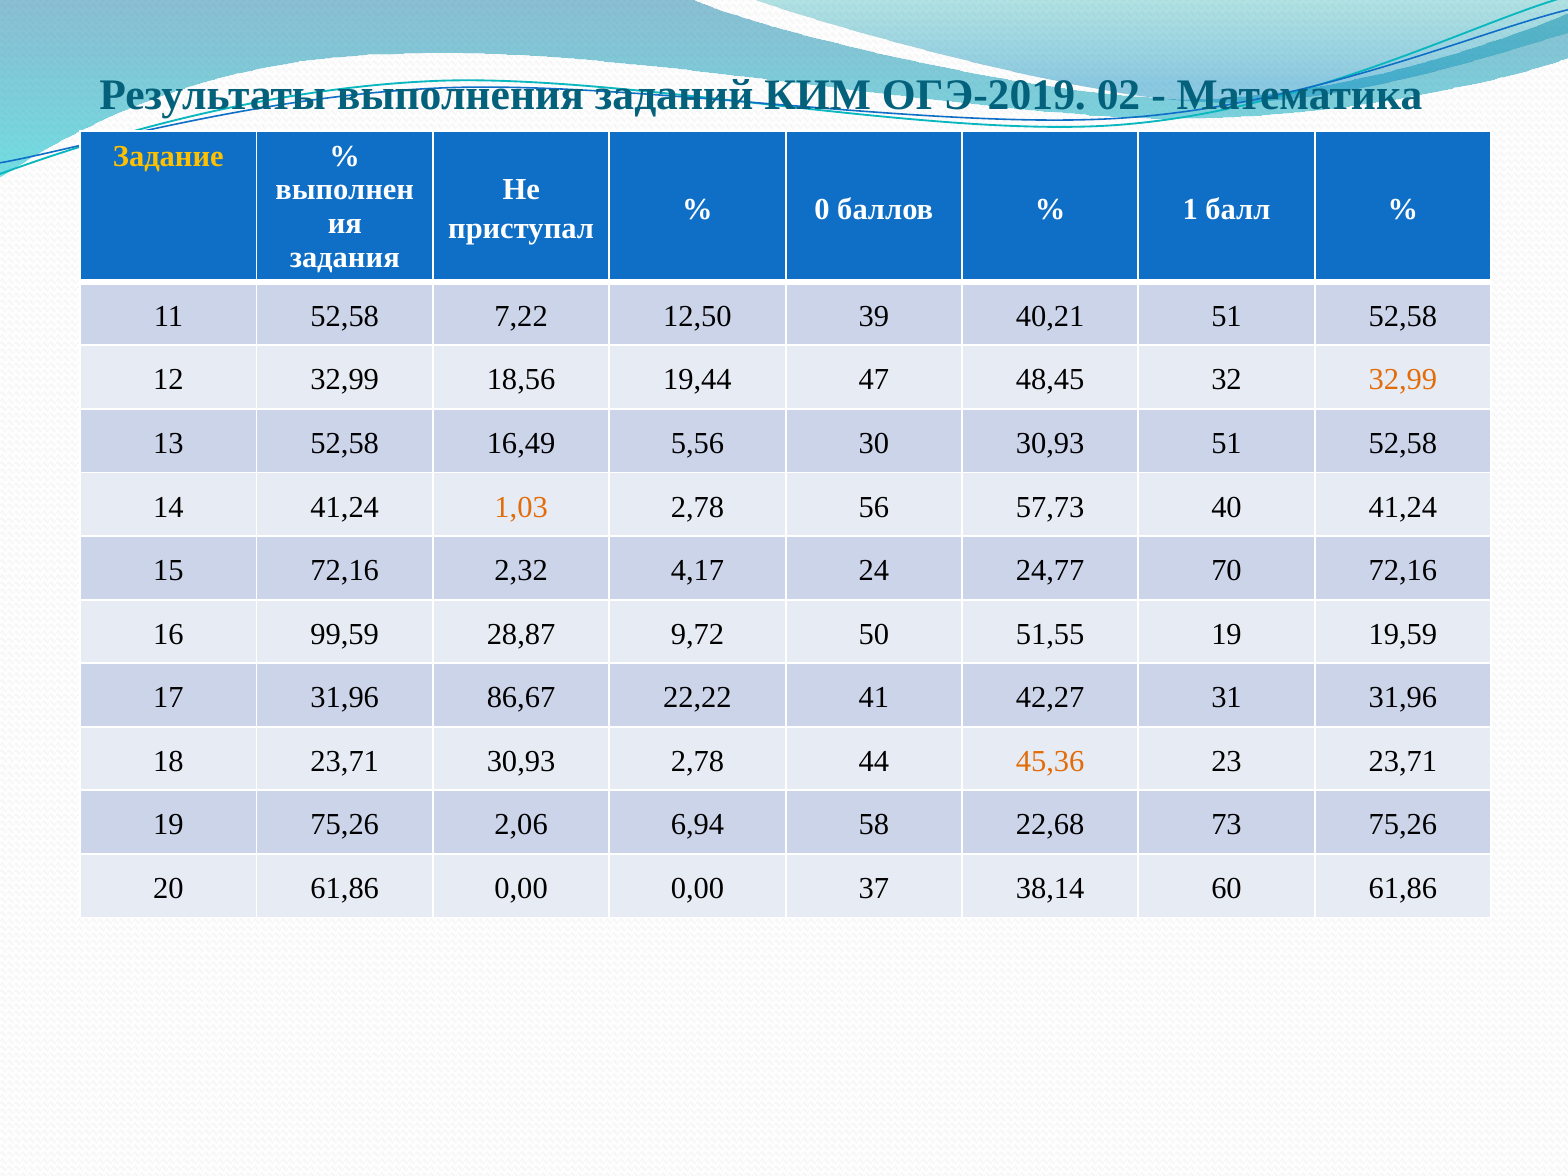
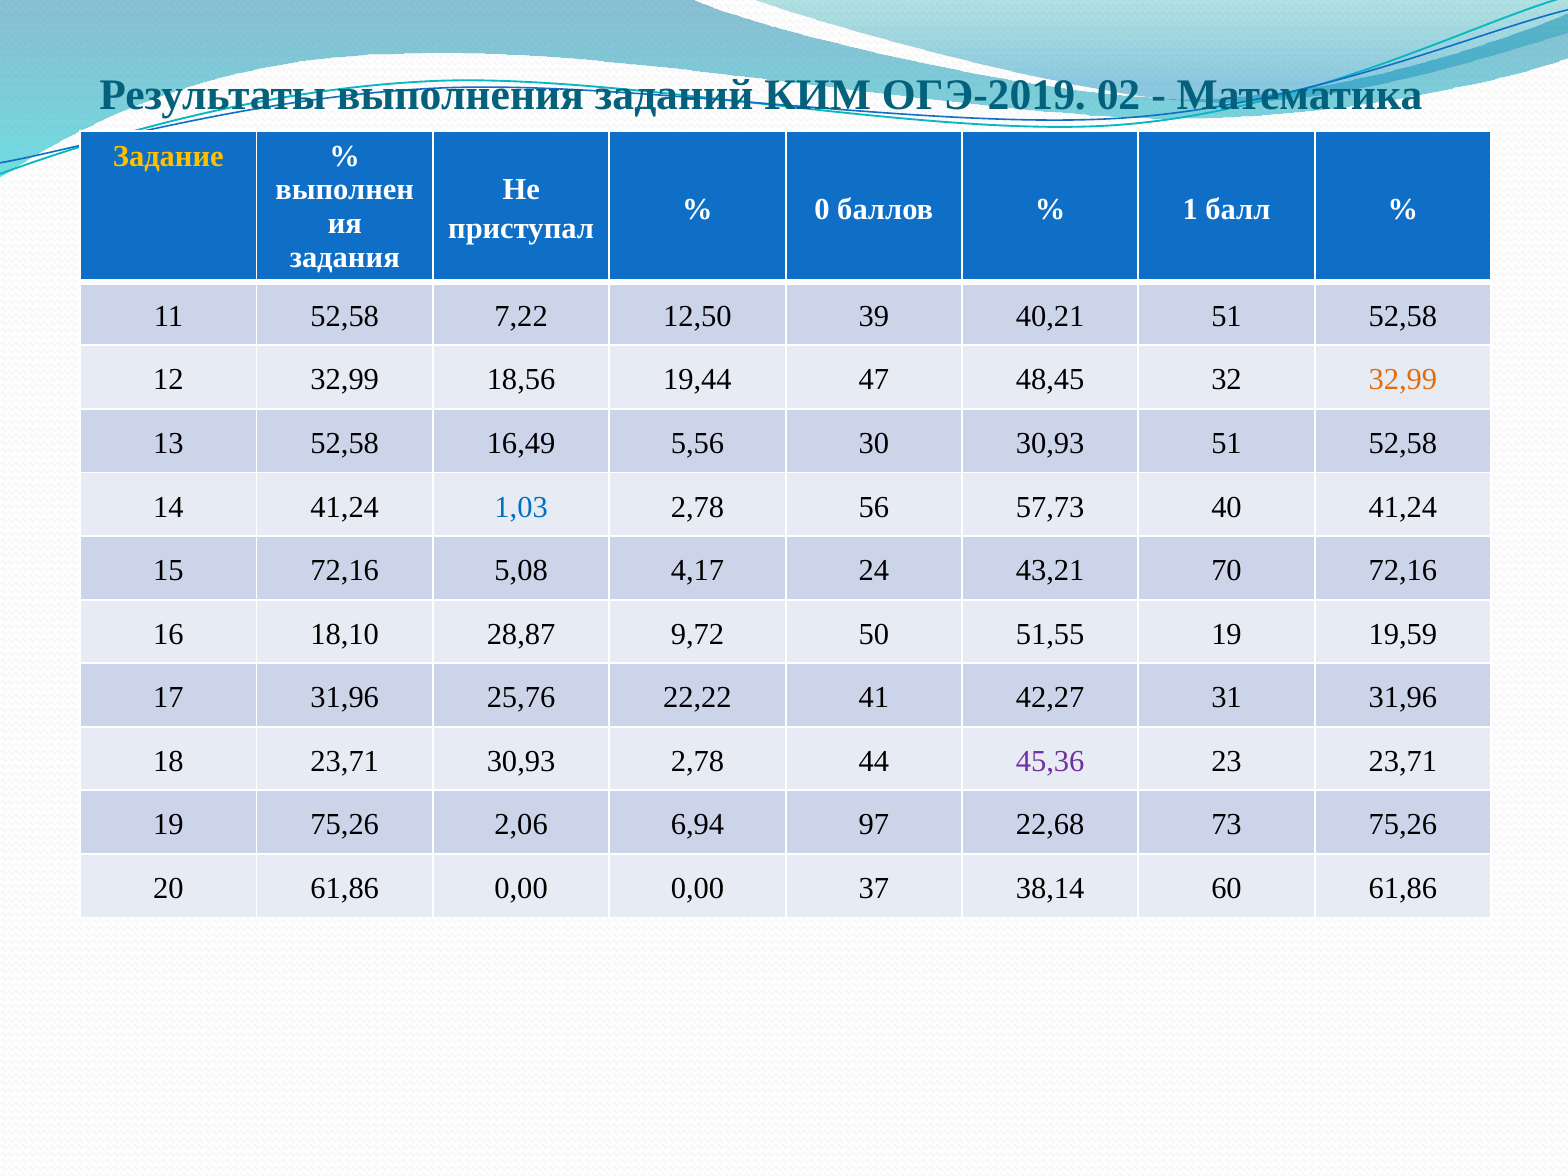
1,03 colour: orange -> blue (521, 507)
2,32: 2,32 -> 5,08 (521, 571)
24,77: 24,77 -> 43,21 (1050, 571)
99,59: 99,59 -> 18,10 (345, 634)
86,67: 86,67 -> 25,76 (521, 698)
45,36 colour: orange -> purple (1050, 761)
58: 58 -> 97 (874, 825)
